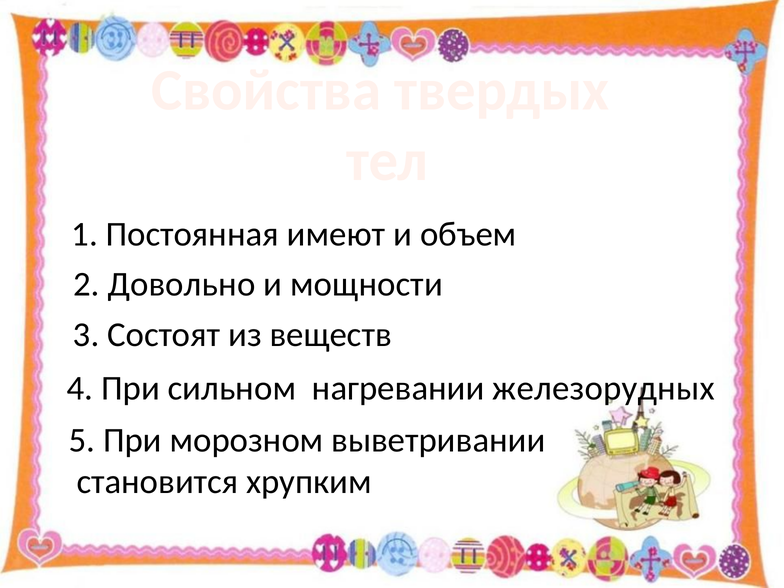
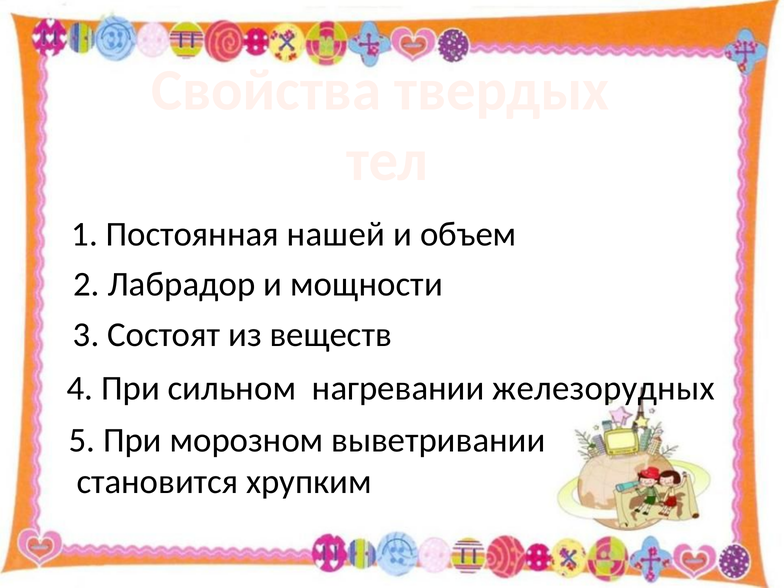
имеют: имеют -> нашей (336, 234)
Довольно: Довольно -> Лабрадор (182, 284)
